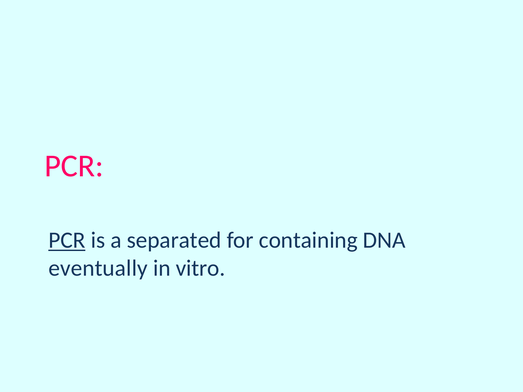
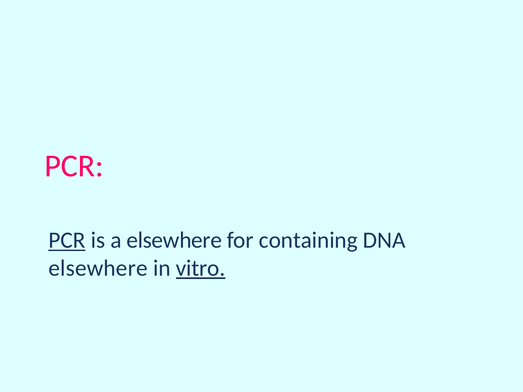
a separated: separated -> elsewhere (174, 240)
eventually: eventually -> elsewhere (98, 268)
vitro underline: none -> present (201, 268)
